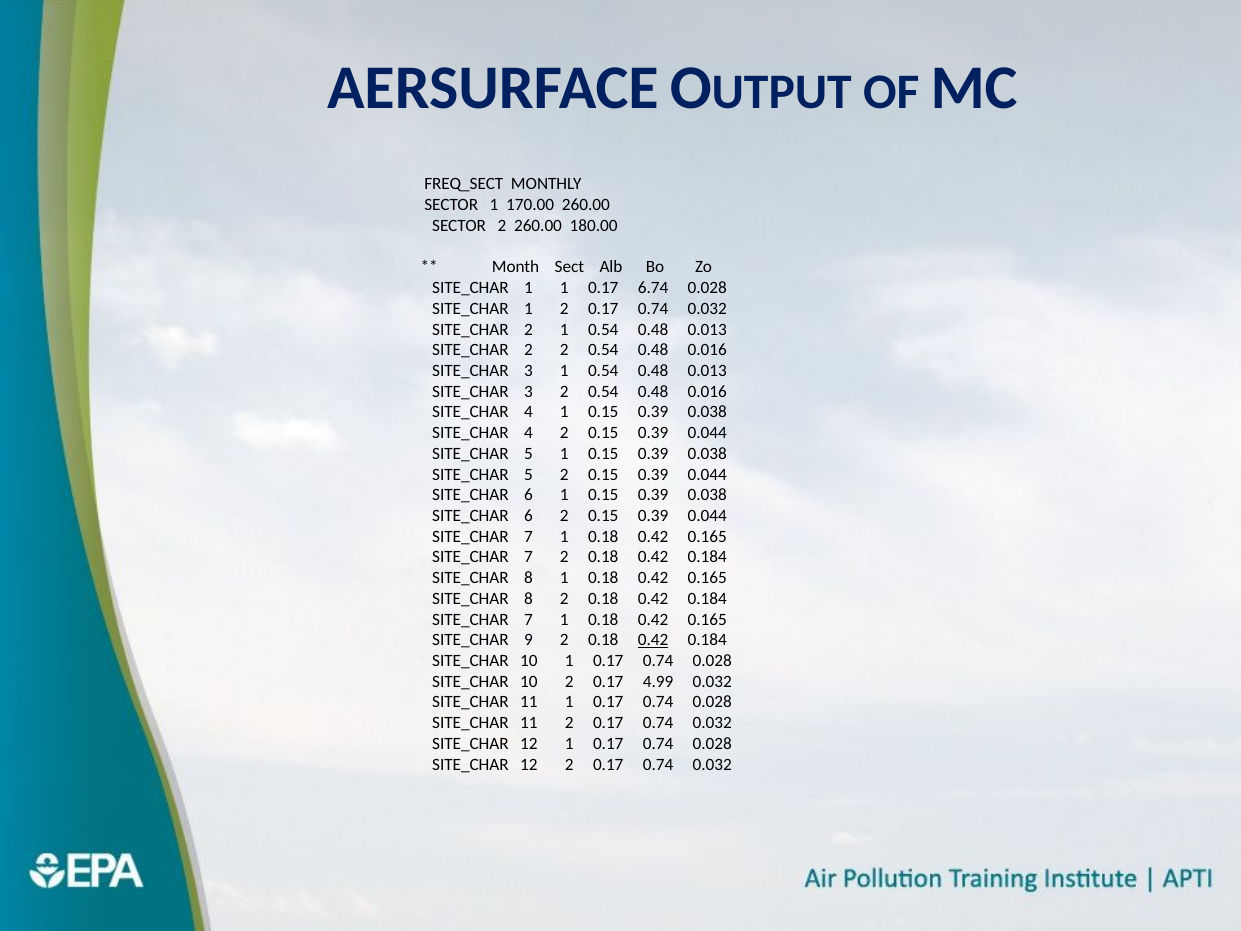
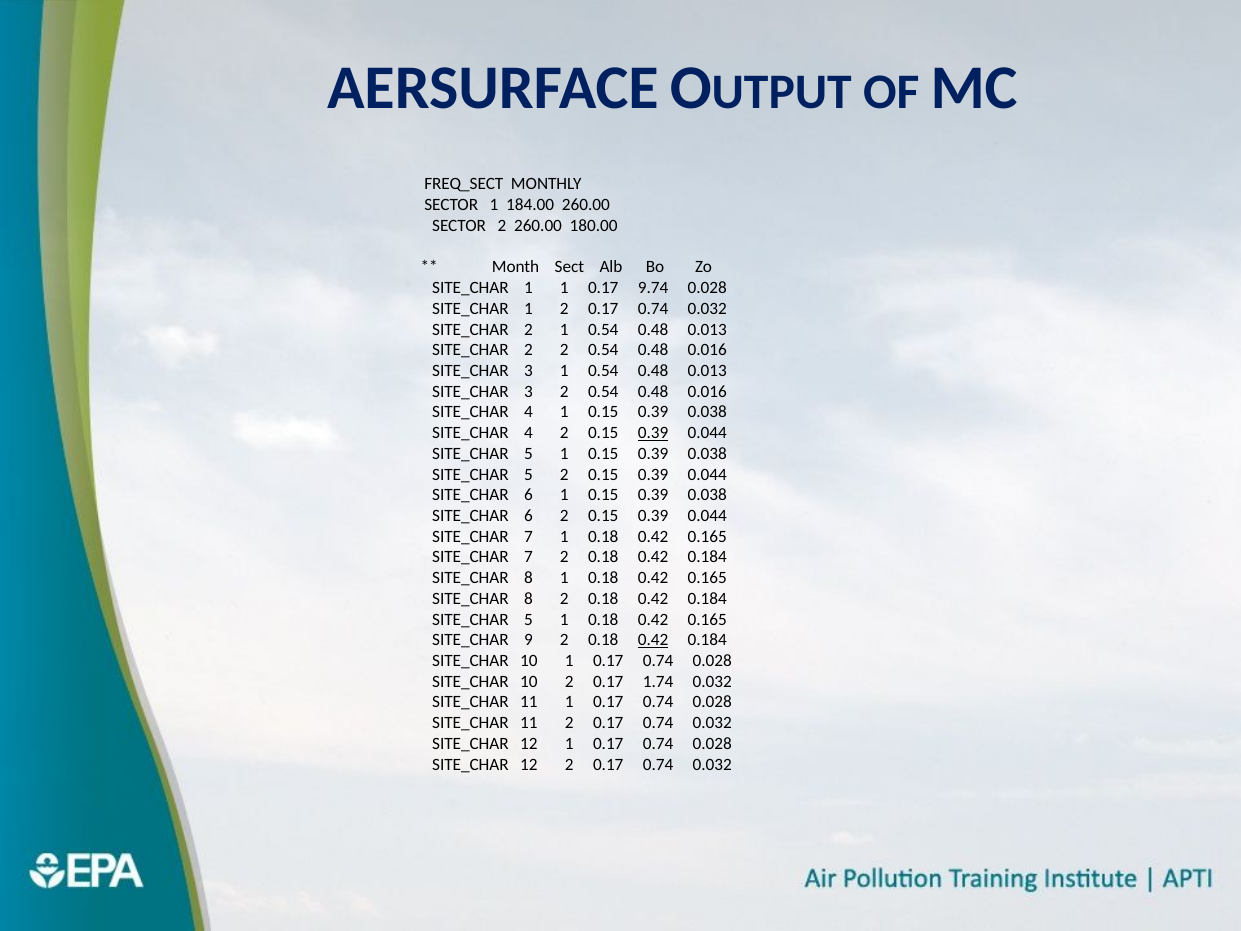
170.00: 170.00 -> 184.00 (530, 205)
6.74: 6.74 -> 9.74 (653, 288)
0.39 underline: none -> present (653, 433)
7: 7 -> 5 (529, 619)
4.99: 4.99 -> 1.74 (658, 681)
